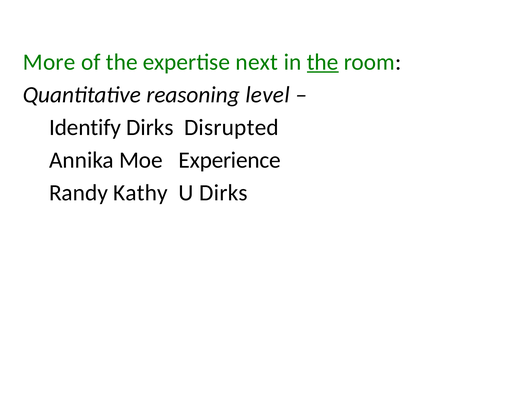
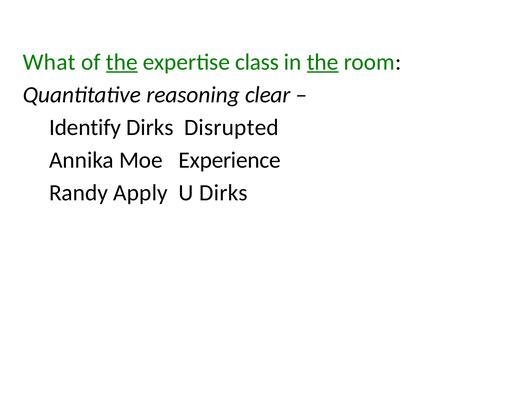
More: More -> What (49, 62)
the underline: none -> present (122, 62)
next: next -> class (257, 62)
level: level -> clear (268, 95)
Kathy: Kathy -> Apply (141, 193)
